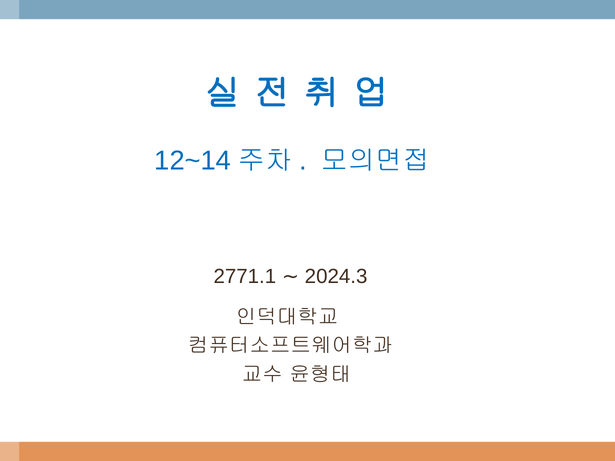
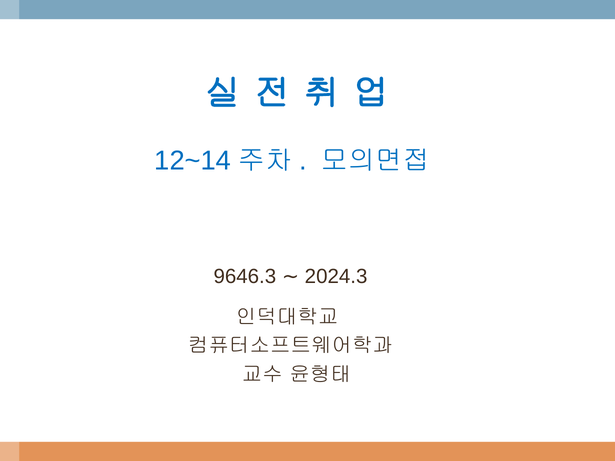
2771.1: 2771.1 -> 9646.3 (245, 276)
